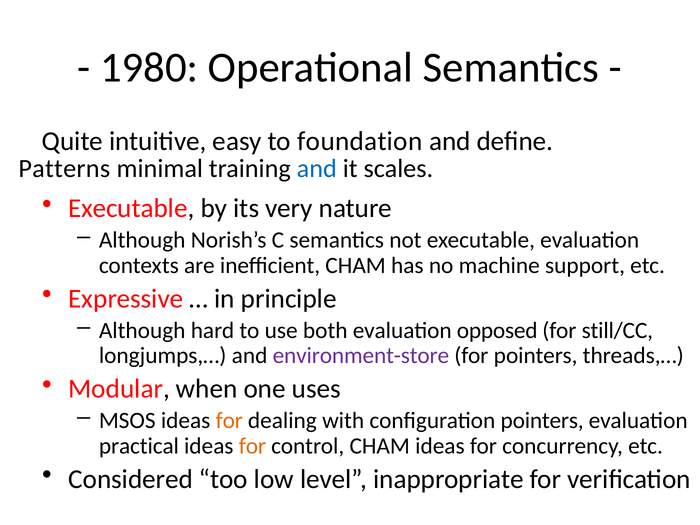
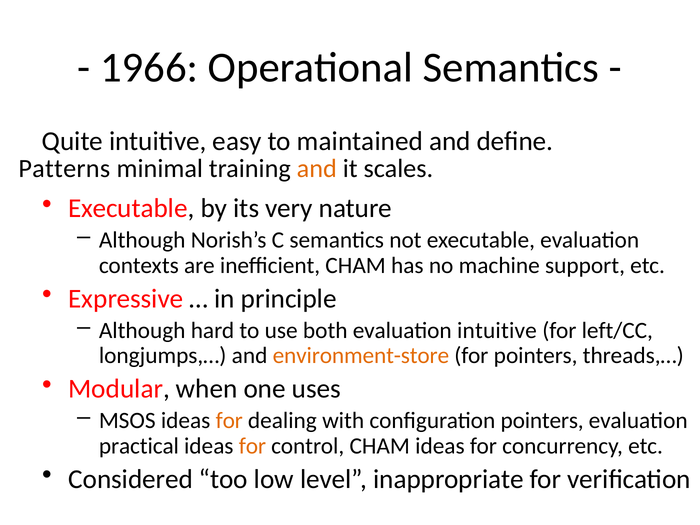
1980: 1980 -> 1966 (149, 68)
foundation: foundation -> maintained (360, 141)
and colour: blue -> orange (317, 169)
evaluation opposed: opposed -> intuitive (497, 330)
still/CC: still/CC -> left/CC (617, 330)
environment-store colour: purple -> orange (361, 356)
